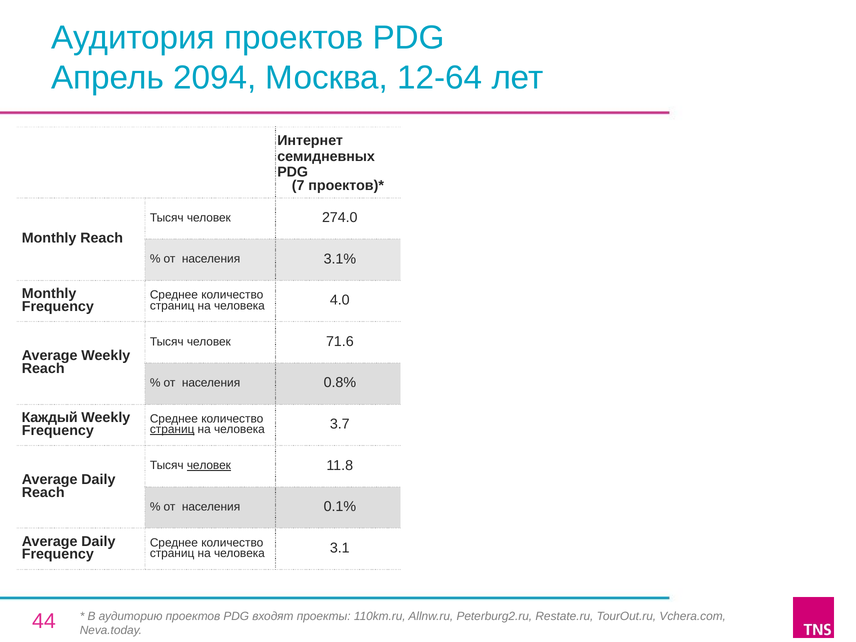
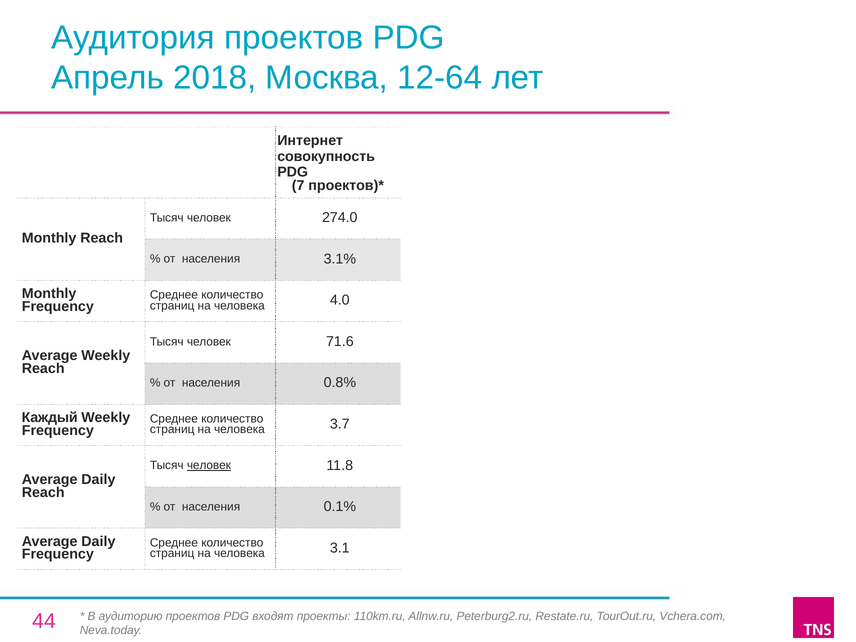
2094: 2094 -> 2018 (215, 78)
семидневных: семидневных -> совокупность (326, 156)
страниц underline: present -> none (172, 429)
